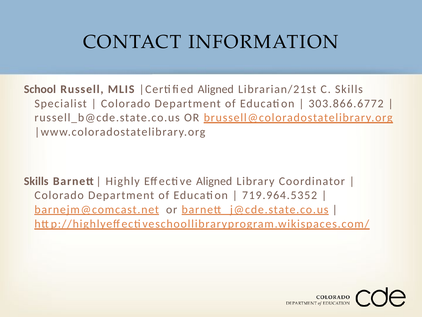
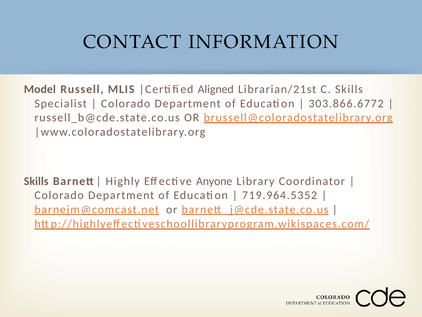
School: School -> Model (40, 89)
Effective Aligned: Aligned -> Anyone (214, 181)
